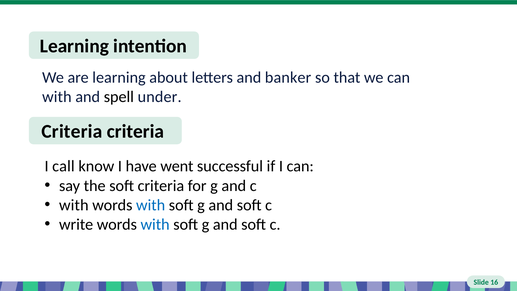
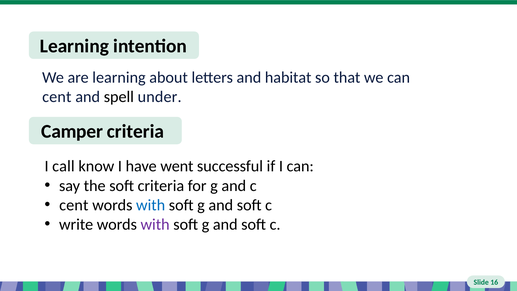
banker: banker -> habitat (288, 78)
with: with -> cent (57, 97)
Criteria: Criteria -> Camper (72, 131)
with: with -> cent (74, 205)
with colour: blue -> purple (155, 224)
